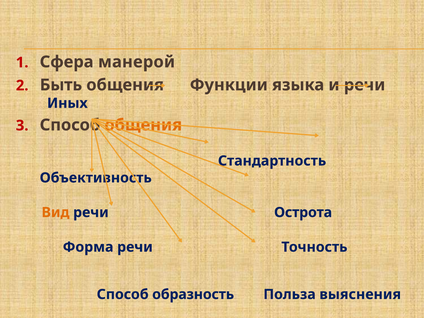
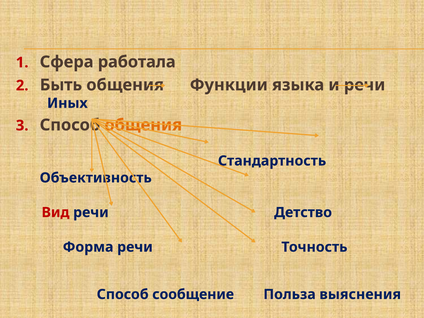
манерой: манерой -> работала (137, 62)
Вид colour: orange -> red (56, 212)
Острота: Острота -> Детство (303, 212)
образность: образность -> сообщение (193, 294)
